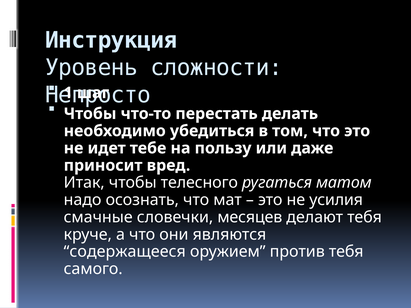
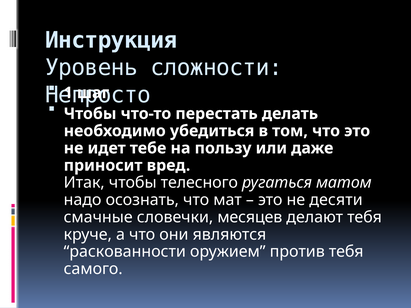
усилия: усилия -> десяти (336, 200)
содержащееся: содержащееся -> раскованности (125, 252)
